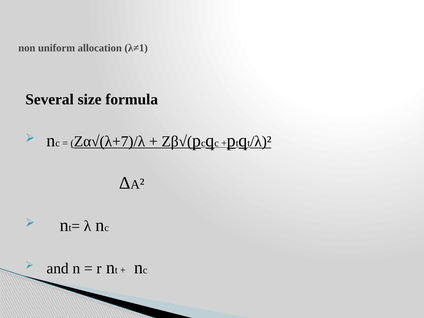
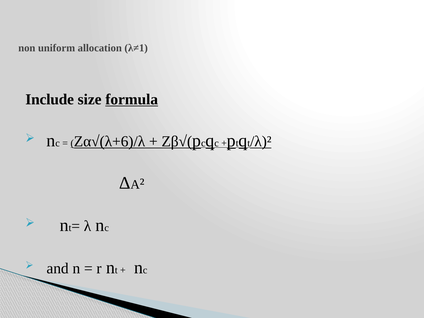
Several: Several -> Include (50, 99)
formula underline: none -> present (132, 99)
Zα√(λ+7)/λ: Zα√(λ+7)/λ -> Zα√(λ+6)/λ (110, 141)
